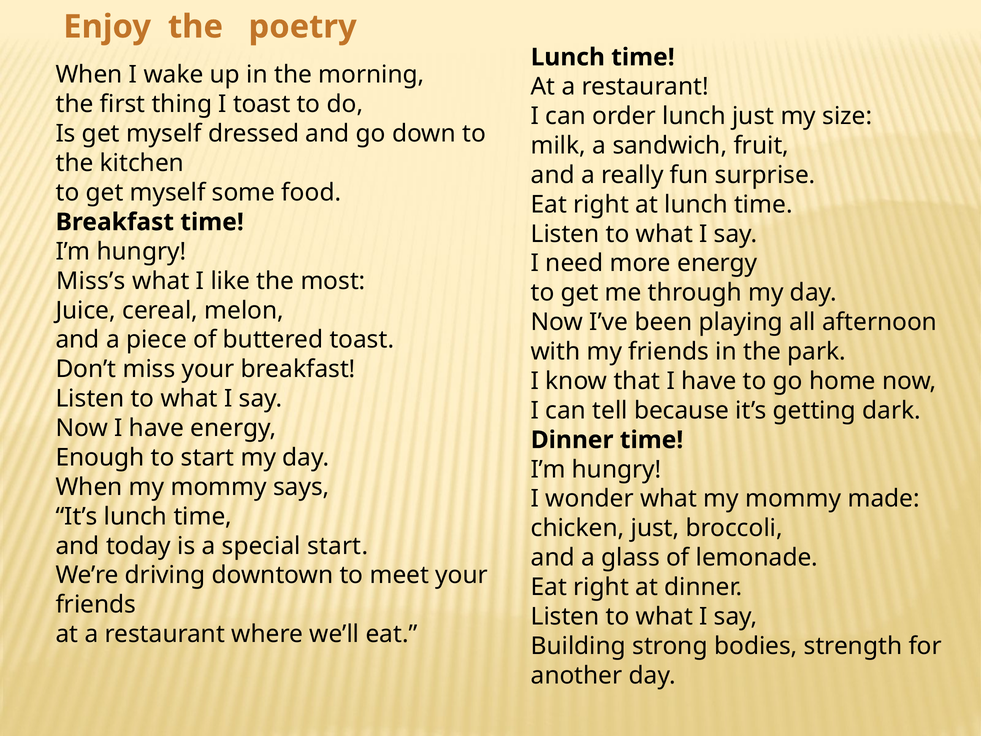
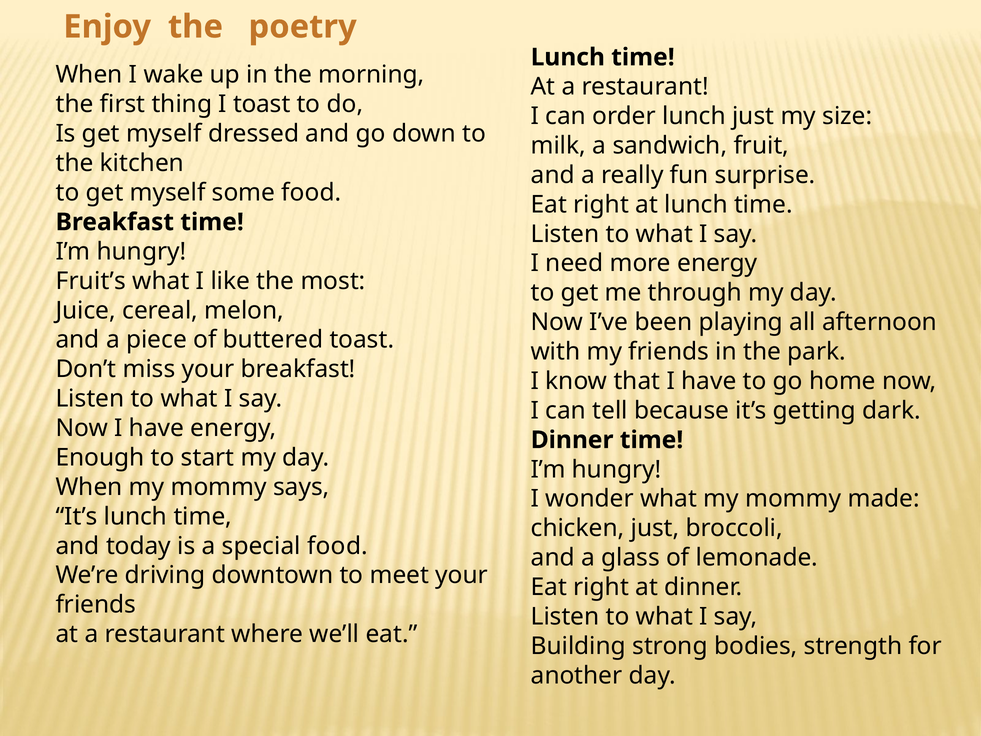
Miss’s: Miss’s -> Fruit’s (91, 281)
special start: start -> food (338, 546)
